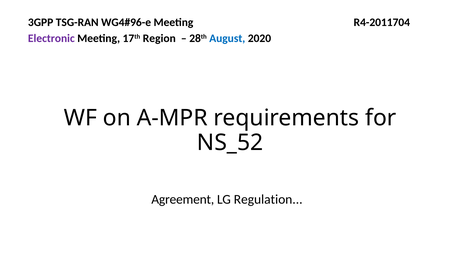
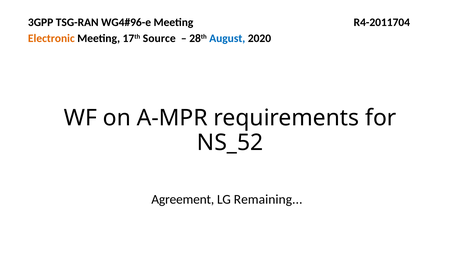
Electronic colour: purple -> orange (51, 38)
Region: Region -> Source (159, 38)
Regulation: Regulation -> Remaining (268, 199)
